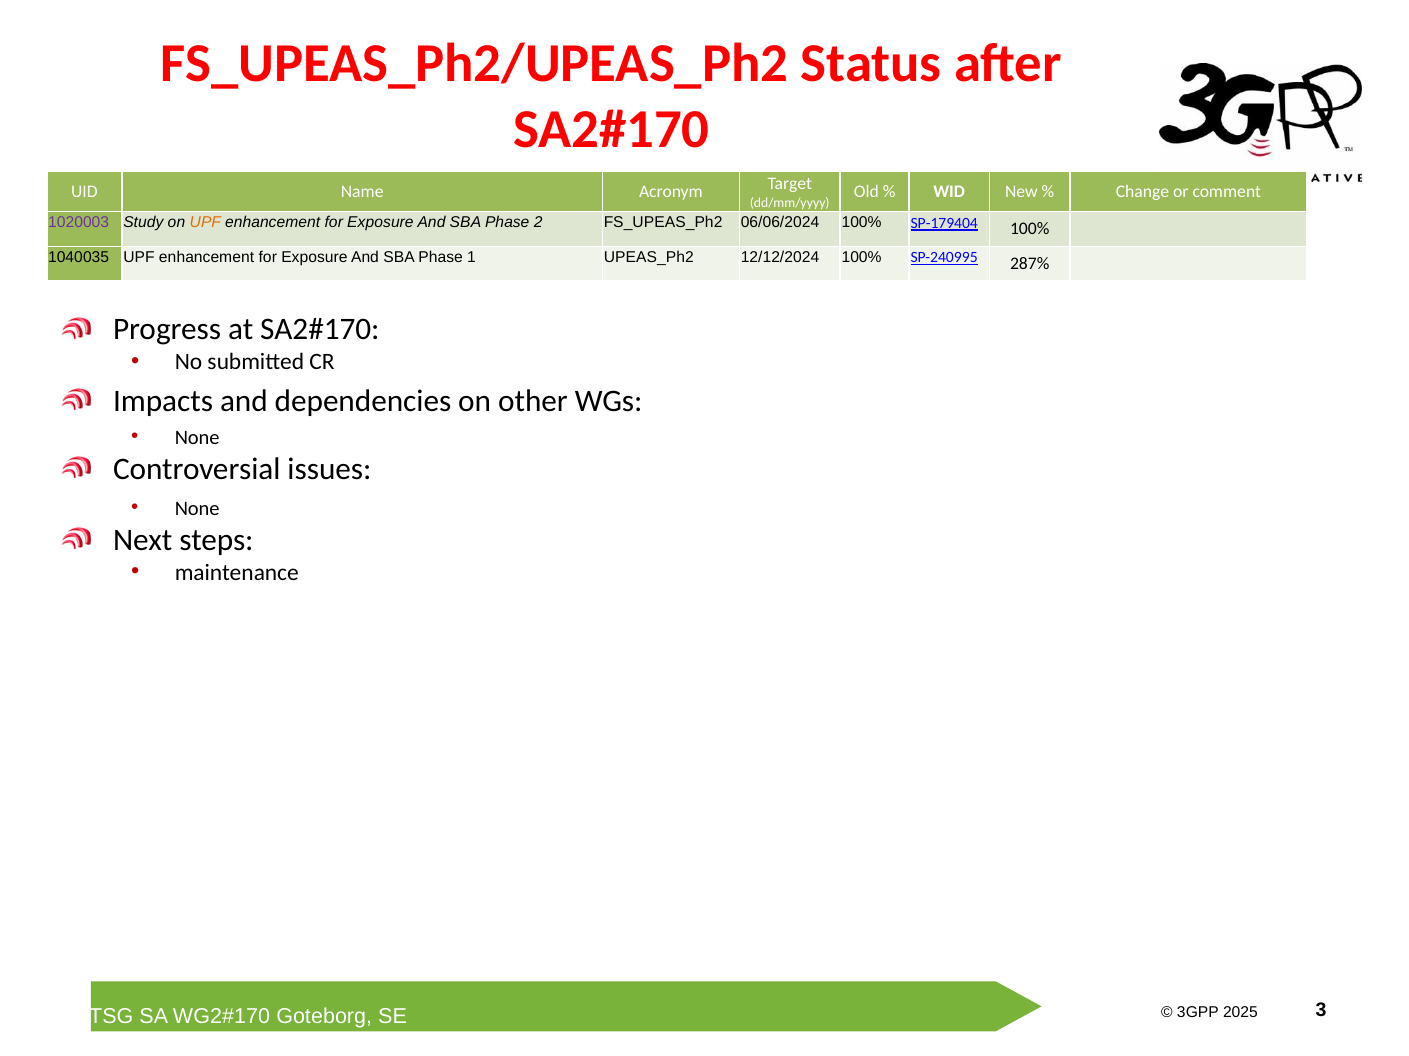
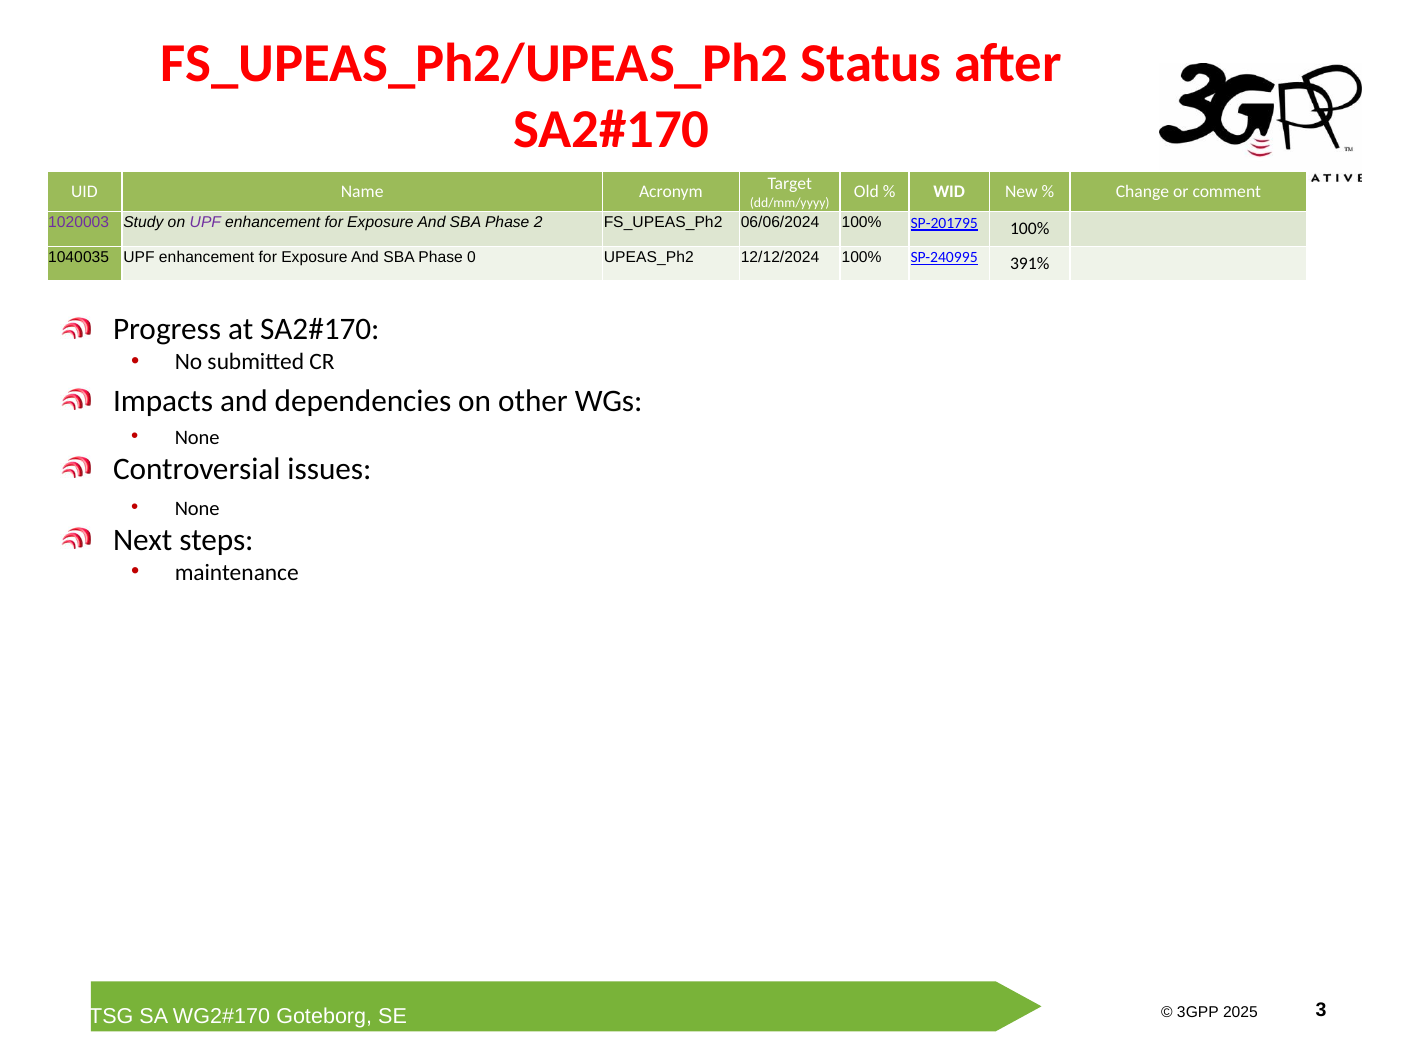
UPF colour: orange -> purple (205, 222)
SP-179404: SP-179404 -> SP-201795 (944, 223)
1: 1 -> 0 (472, 257)
287%: 287% -> 391% (1030, 264)
